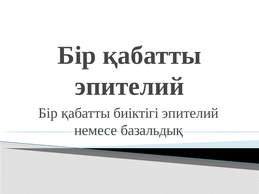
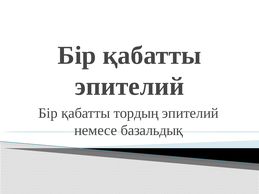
биіктігі: биіктігі -> тордың (136, 113)
